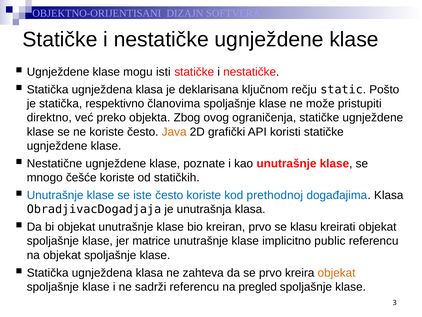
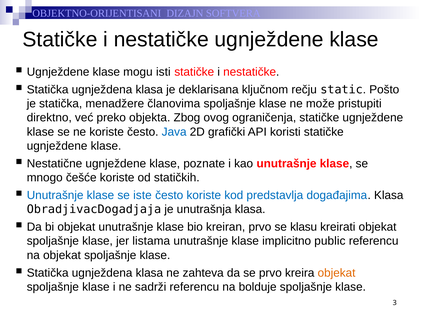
respektivno: respektivno -> menadžere (115, 103)
Java colour: orange -> blue (174, 132)
prethodnoj: prethodnoj -> predstavlja (275, 195)
matrice: matrice -> listama (151, 241)
pregled: pregled -> bolduje (258, 286)
